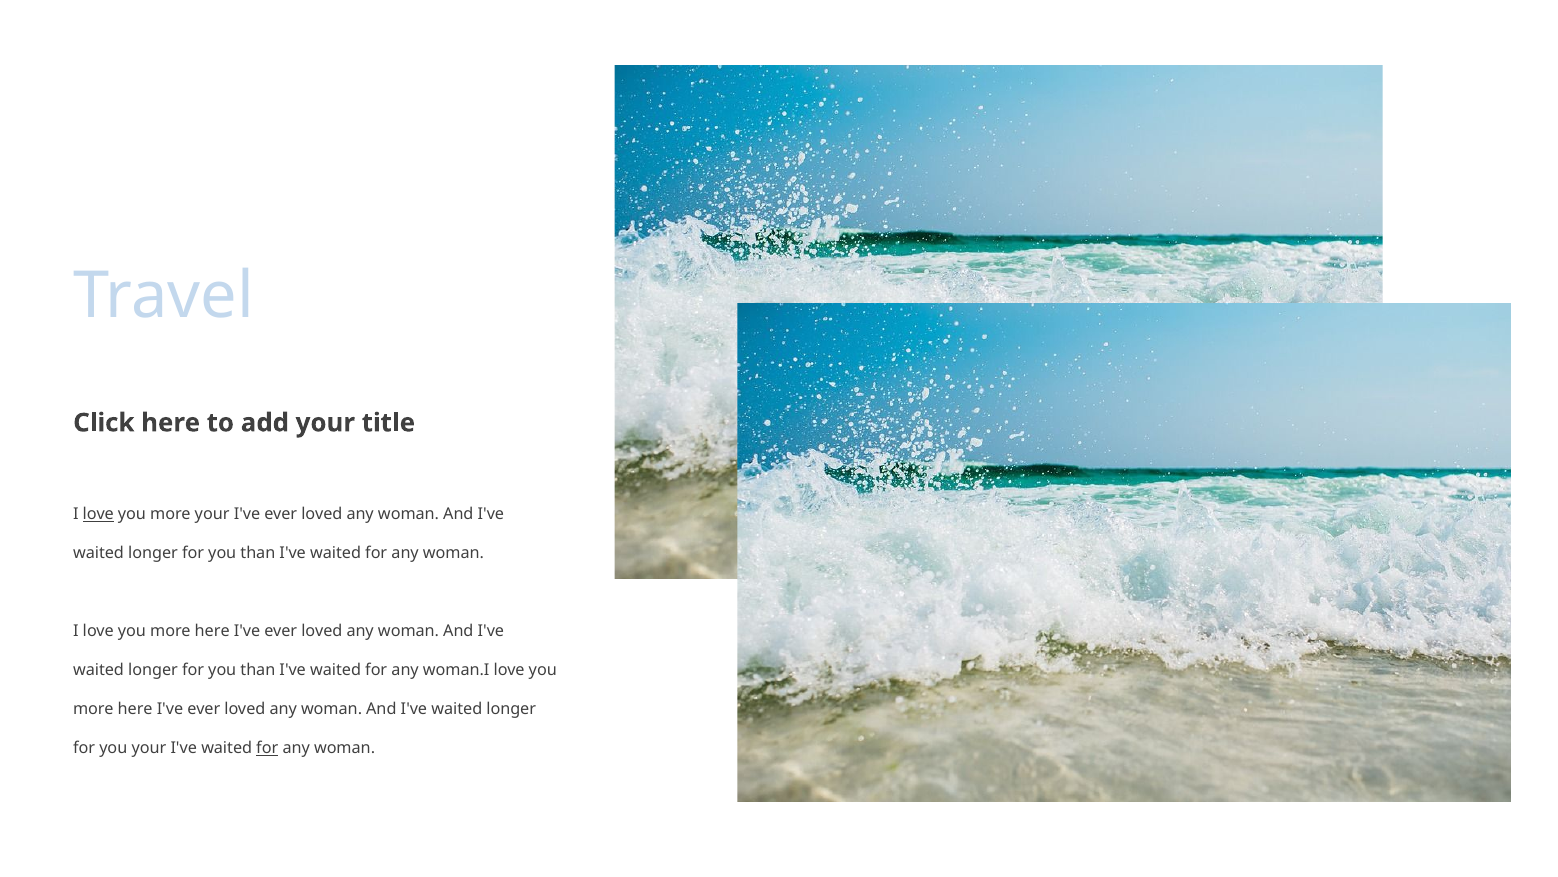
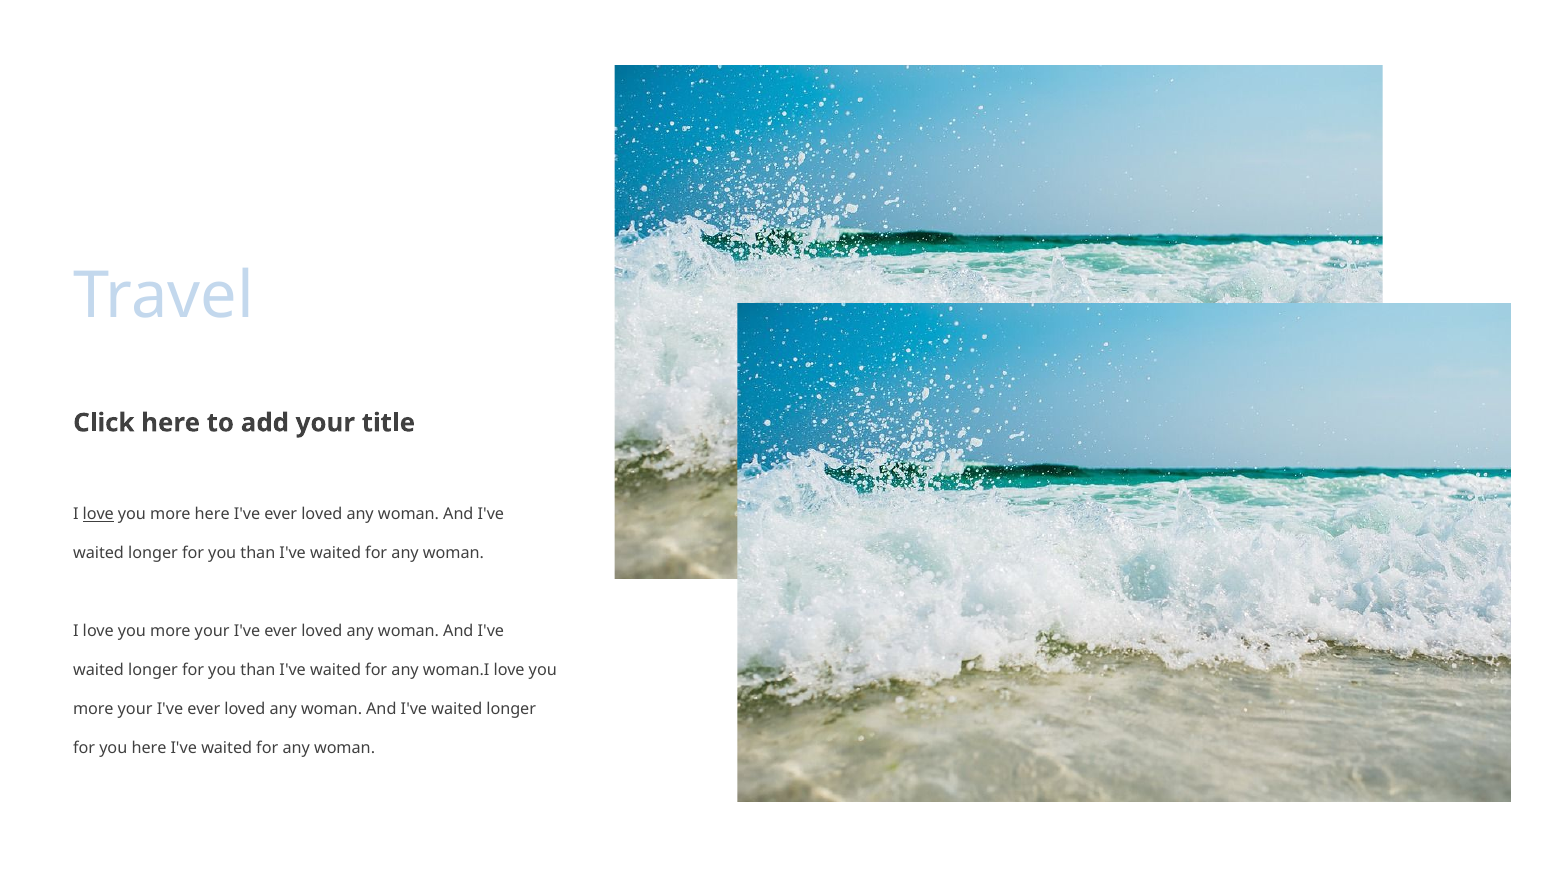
more your: your -> here (212, 514)
here: here -> your (212, 631)
here: here -> your (135, 709)
you your: your -> here (149, 748)
for underline: present -> none (267, 748)
